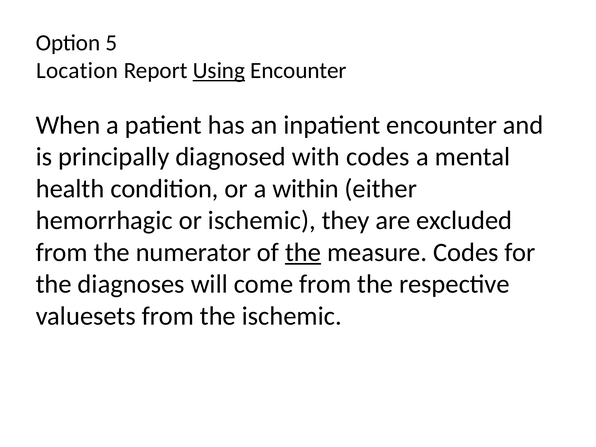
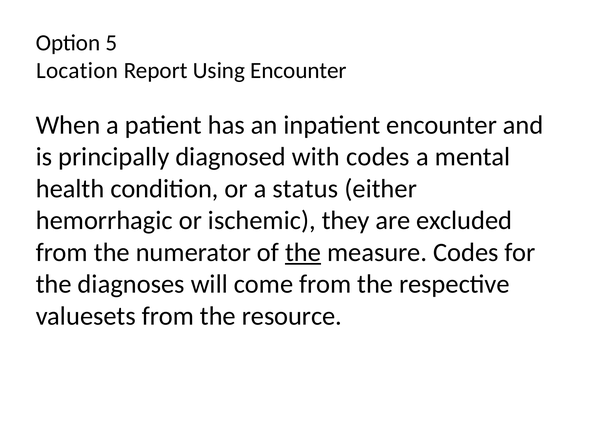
Using underline: present -> none (219, 71)
within: within -> status (305, 189)
the ischemic: ischemic -> resource (292, 316)
